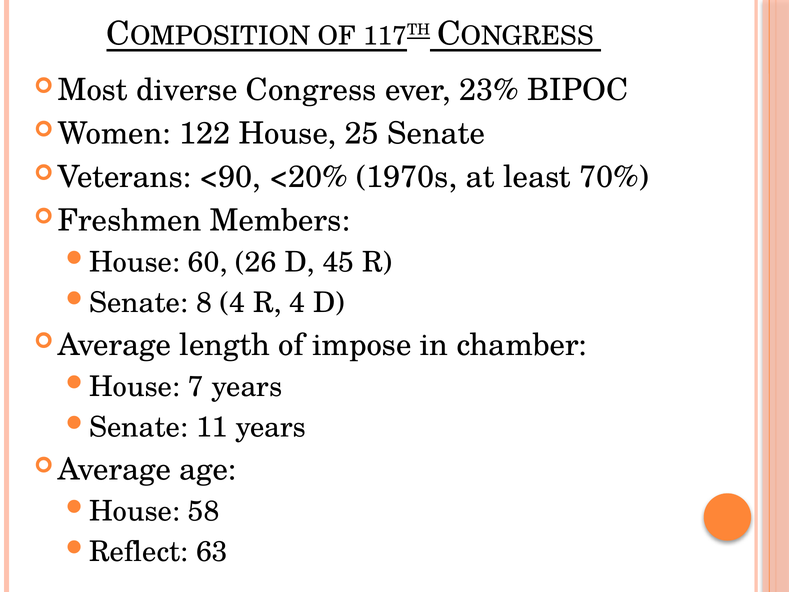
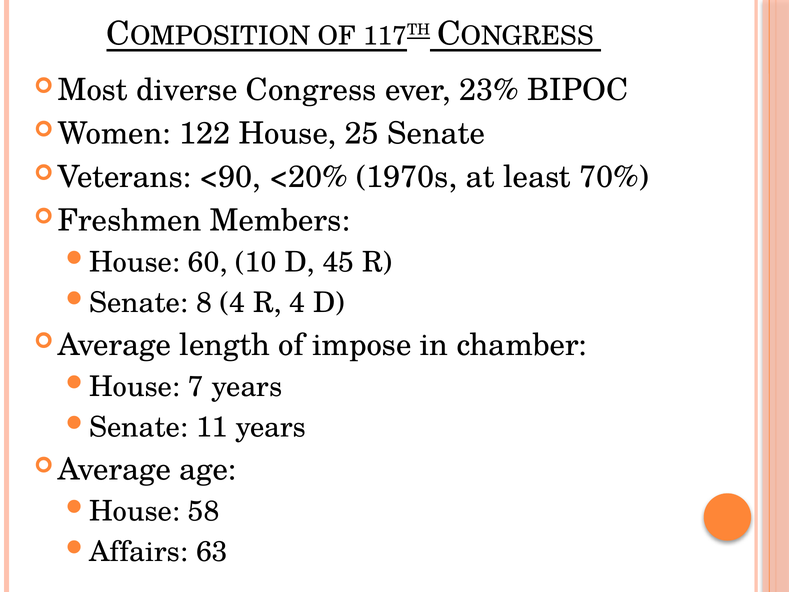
26: 26 -> 10 (256, 262)
Reflect: Reflect -> Affairs (139, 552)
